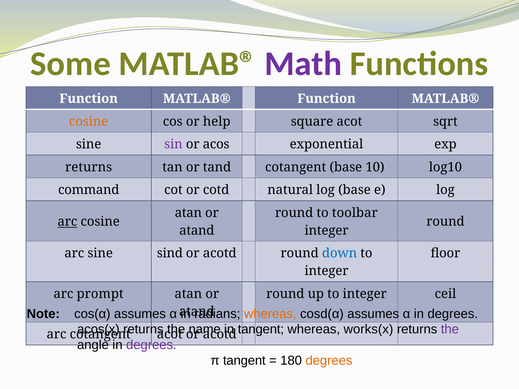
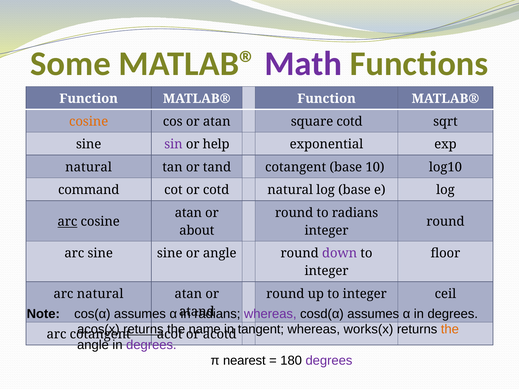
or help: help -> atan (217, 122)
square acot: acot -> cotd (349, 122)
acos: acos -> help (216, 144)
returns: returns -> natural (89, 167)
to toolbar: toolbar -> radians (355, 213)
atand: atand -> about (197, 231)
sine sind: sind -> sine (170, 253)
acotd: acotd -> angle (220, 253)
down colour: blue -> purple (340, 253)
arc prompt: prompt -> natural (100, 294)
whereas colour: orange -> purple (270, 314)
returns underline: none -> present (143, 330)
the colour: purple -> orange (450, 330)
π tangent: tangent -> nearest (244, 361)
degrees colour: orange -> purple (329, 361)
